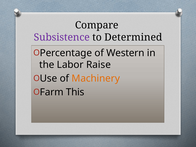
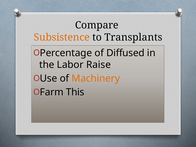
Subsistence colour: purple -> orange (62, 37)
Determined: Determined -> Transplants (133, 37)
Western: Western -> Diffused (125, 53)
